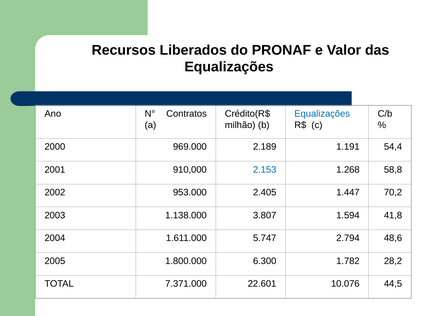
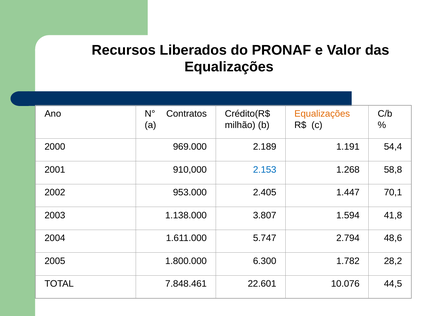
Equalizações colour: blue -> orange (322, 114)
70,2: 70,2 -> 70,1 (393, 193)
7.371.000: 7.371.000 -> 7.848.461 (186, 284)
